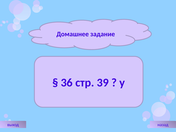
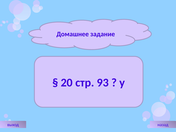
36: 36 -> 20 (67, 83)
39: 39 -> 93 (103, 83)
